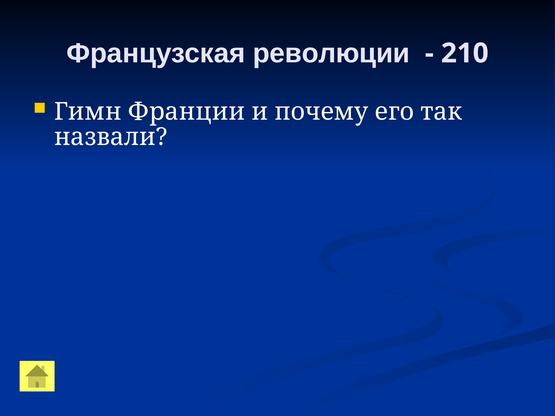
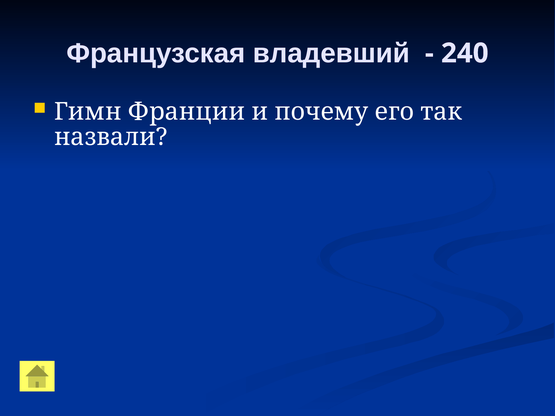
революции: революции -> владевший (331, 53)
210: 210 -> 240 (465, 53)
